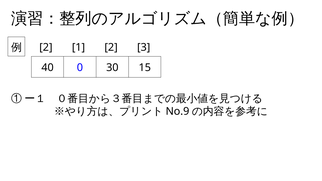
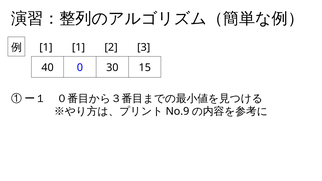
2: 2 -> 1 (46, 47)
